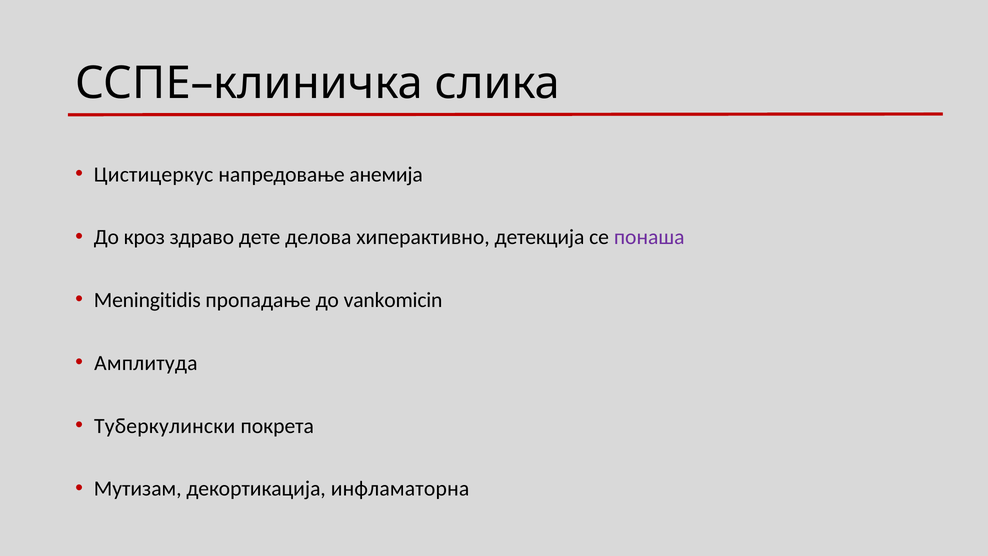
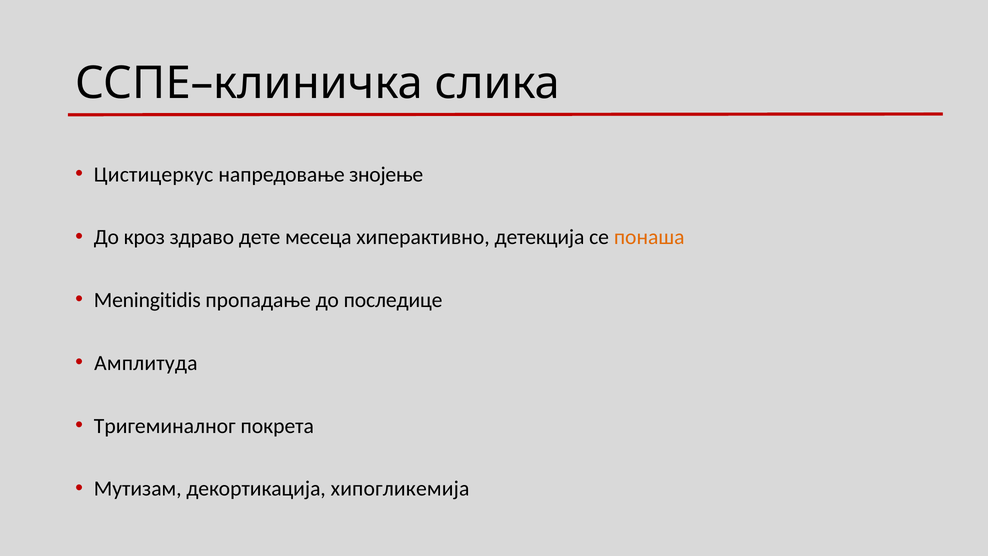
анемија: анемија -> знојење (386, 174)
делова: делова -> месеца (318, 237)
понаша colour: purple -> orange (649, 237)
vankomicin: vankomicin -> последице (393, 300)
Туберкулински: Туберкулински -> Тригеминалног (165, 426)
инфламаторна: инфламаторна -> хипогликемија (400, 489)
